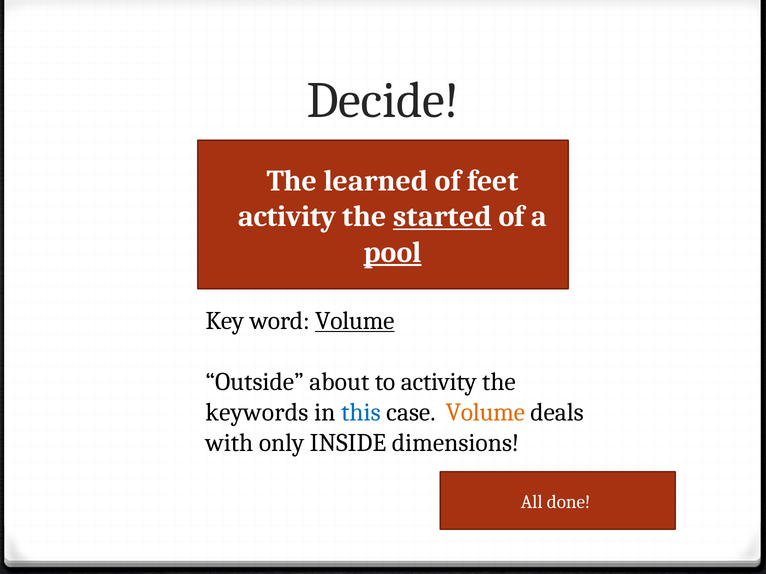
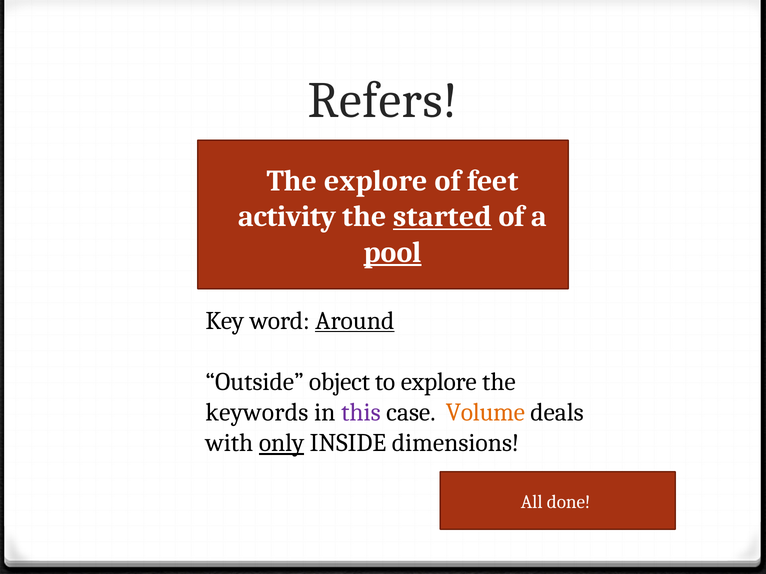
Decide: Decide -> Refers (383, 101)
The learned: learned -> explore (376, 181)
word Volume: Volume -> Around (355, 321)
about: about -> object (339, 382)
to activity: activity -> explore (439, 382)
this colour: blue -> purple (361, 413)
only underline: none -> present (282, 443)
